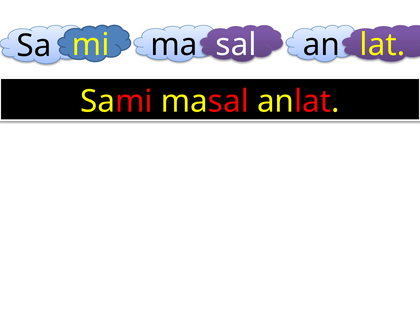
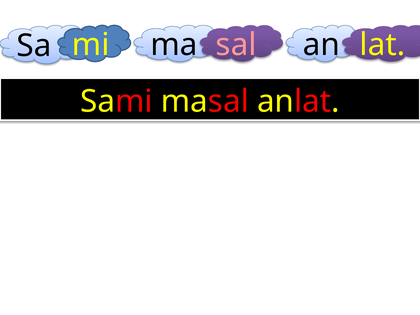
sal colour: white -> pink (236, 45)
